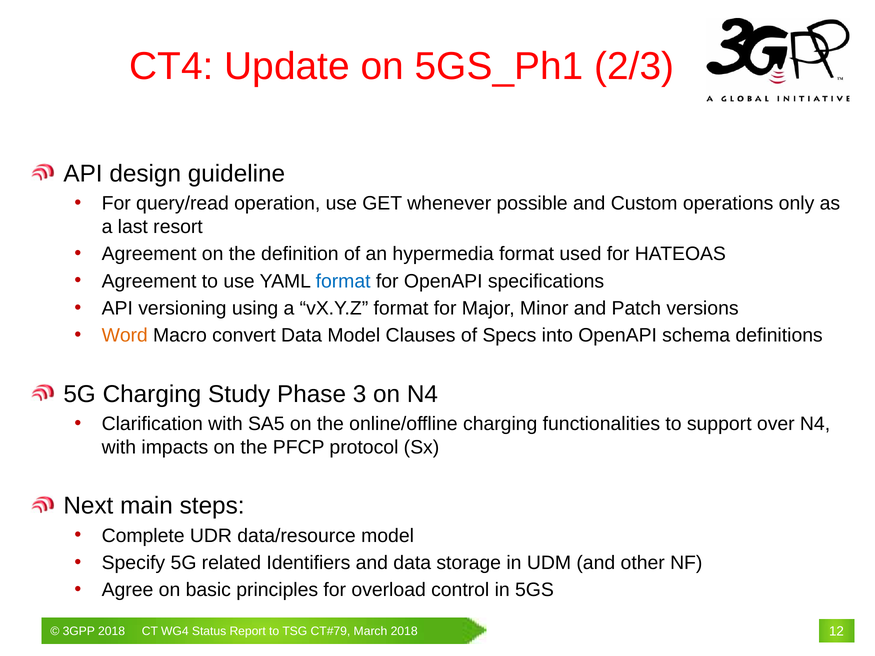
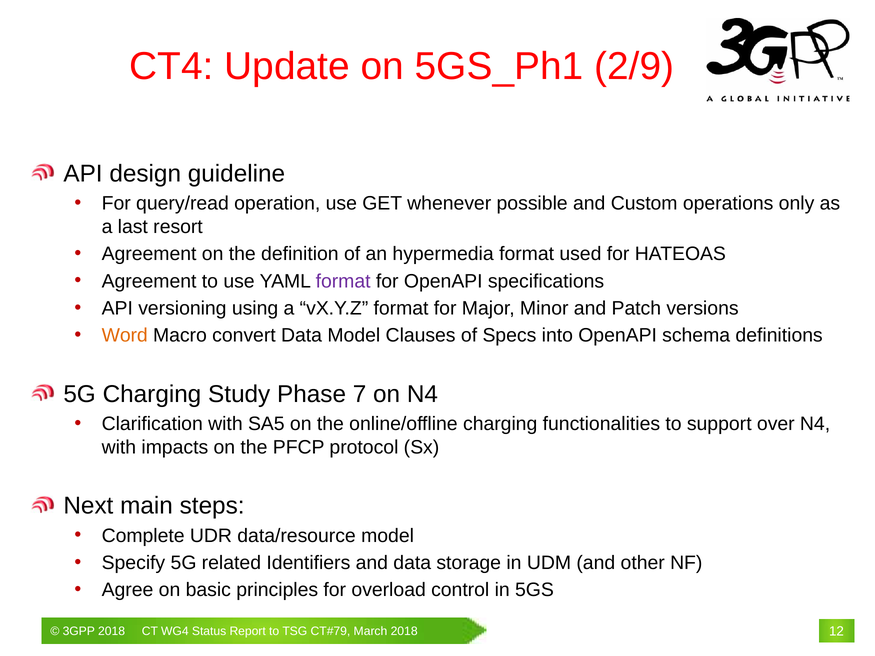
2/3: 2/3 -> 2/9 (634, 66)
format colour: blue -> purple (343, 281)
3: 3 -> 7 (360, 394)
